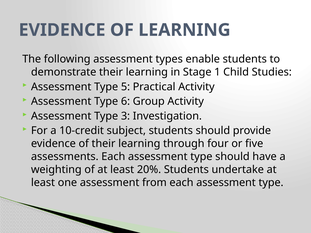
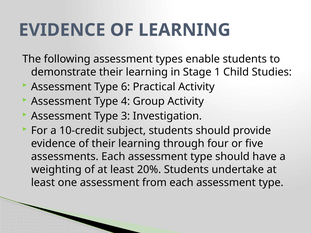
5: 5 -> 6 (125, 87)
6: 6 -> 4 (125, 101)
